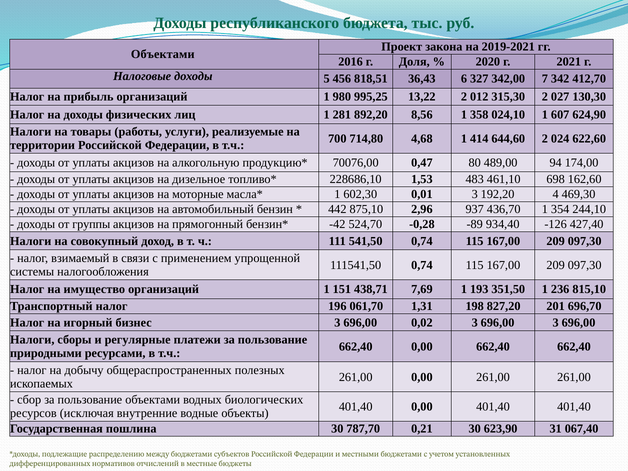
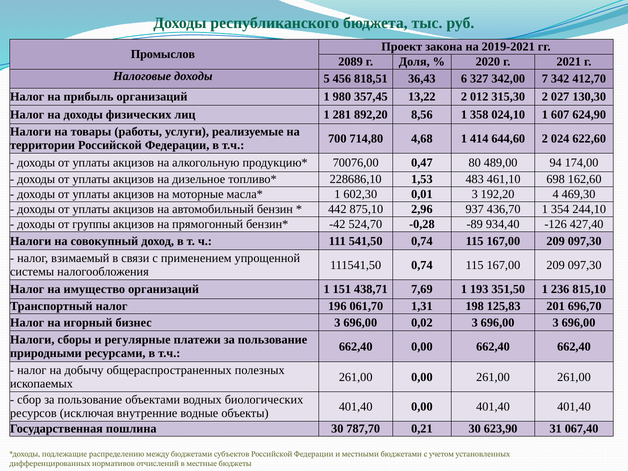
Объектами: Объектами -> Промыслов (163, 54)
2016: 2016 -> 2089 (351, 62)
995,25: 995,25 -> 357,45 (371, 97)
827,20: 827,20 -> 125,83 (504, 306)
